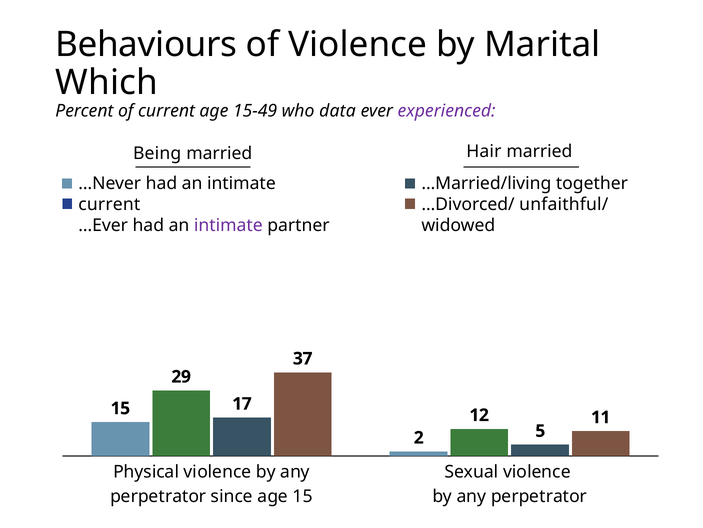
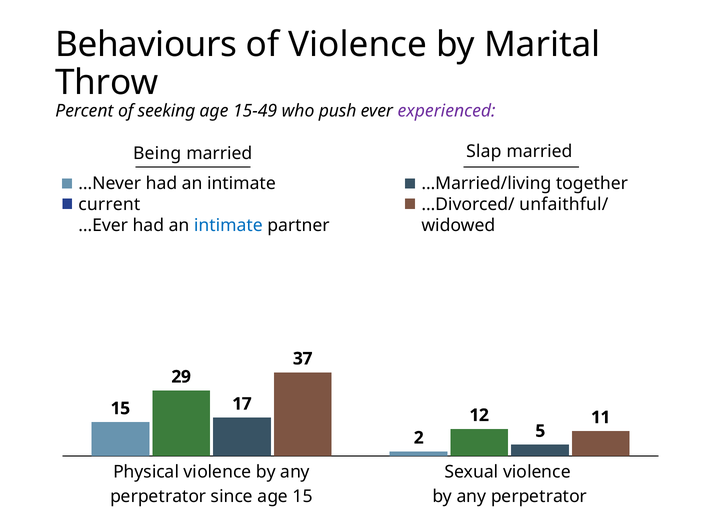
Which: Which -> Throw (107, 83)
of current: current -> seeking (167, 111)
data: data -> push (338, 111)
Hair: Hair -> Slap (484, 151)
intimate colour: purple -> blue (228, 225)
